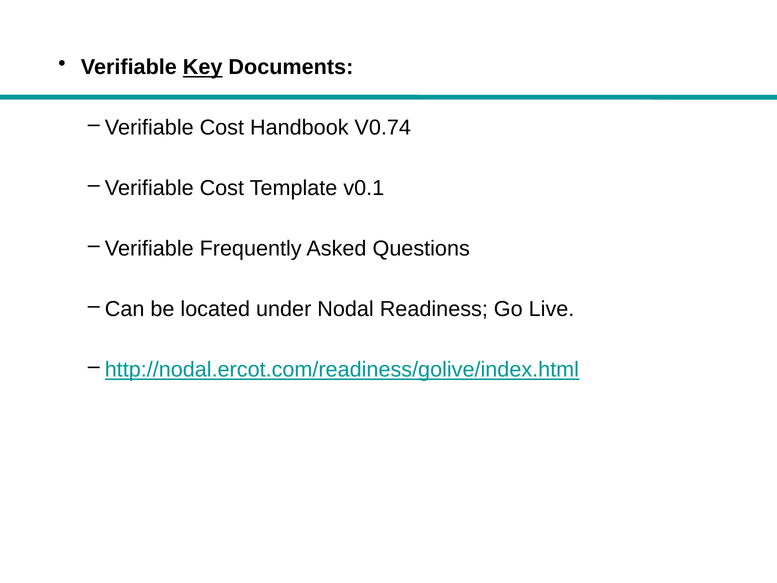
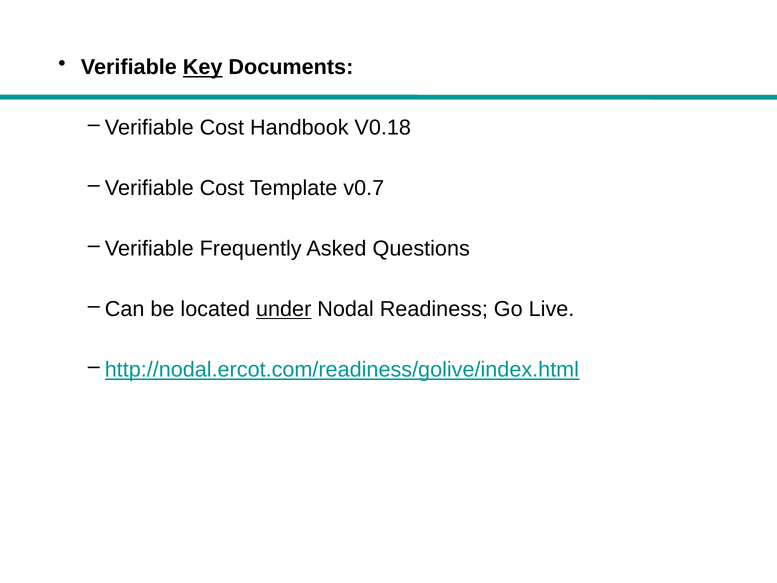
V0.74: V0.74 -> V0.18 (383, 128)
v0.1: v0.1 -> v0.7 (364, 188)
under underline: none -> present (284, 309)
